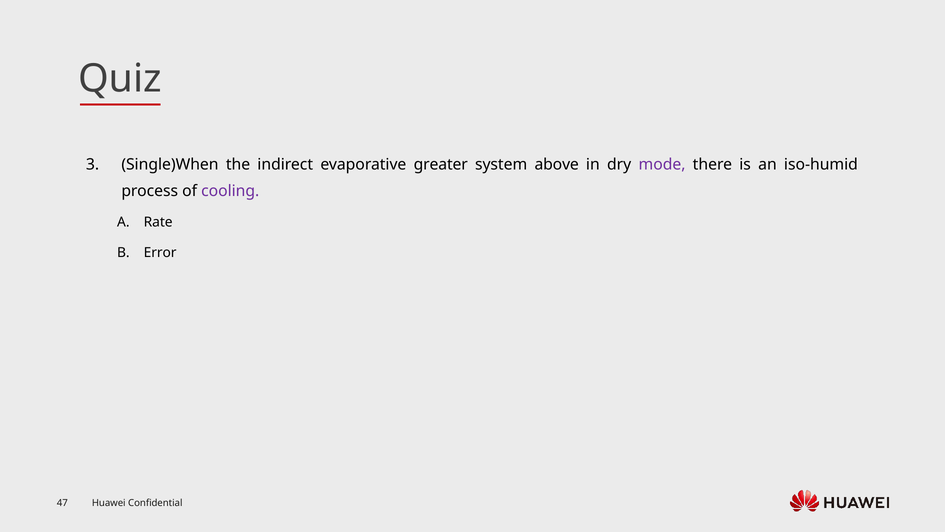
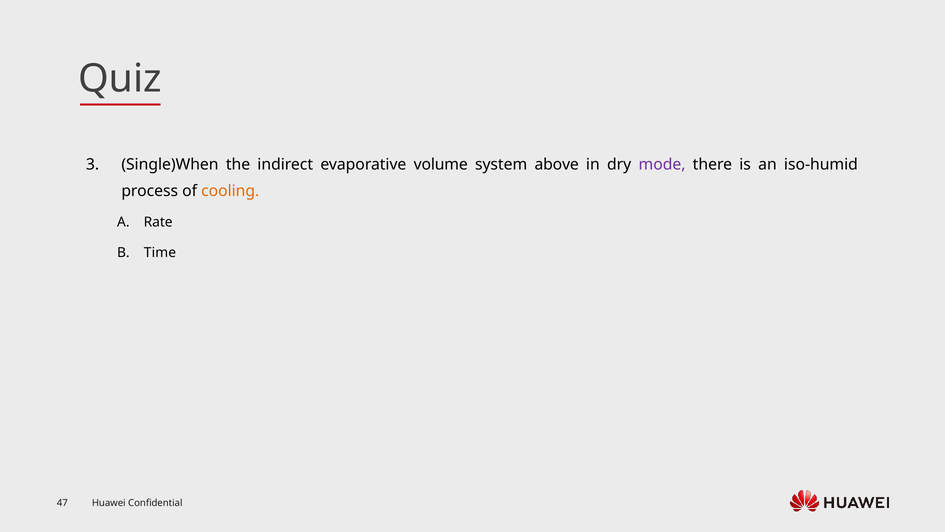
greater: greater -> volume (441, 165)
cooling colour: purple -> orange (230, 191)
Error: Error -> Time (160, 252)
